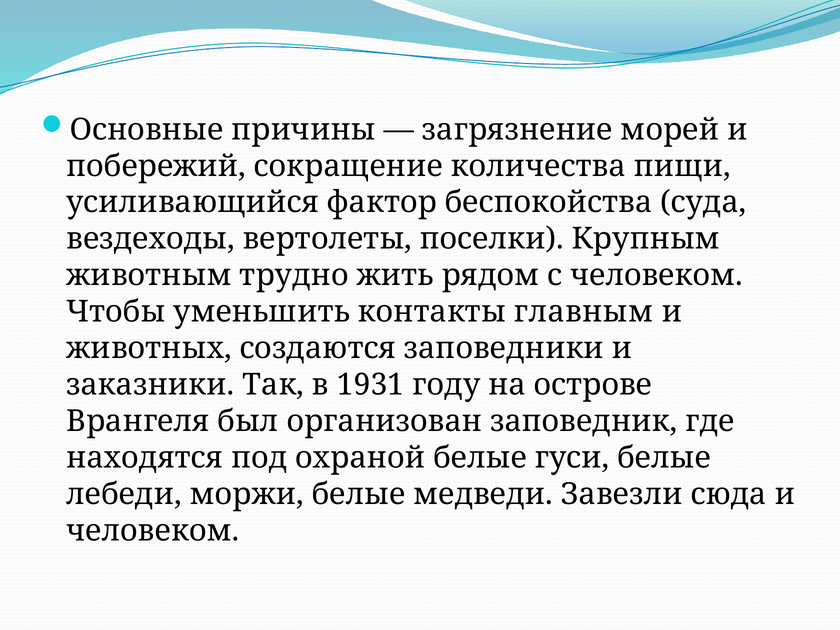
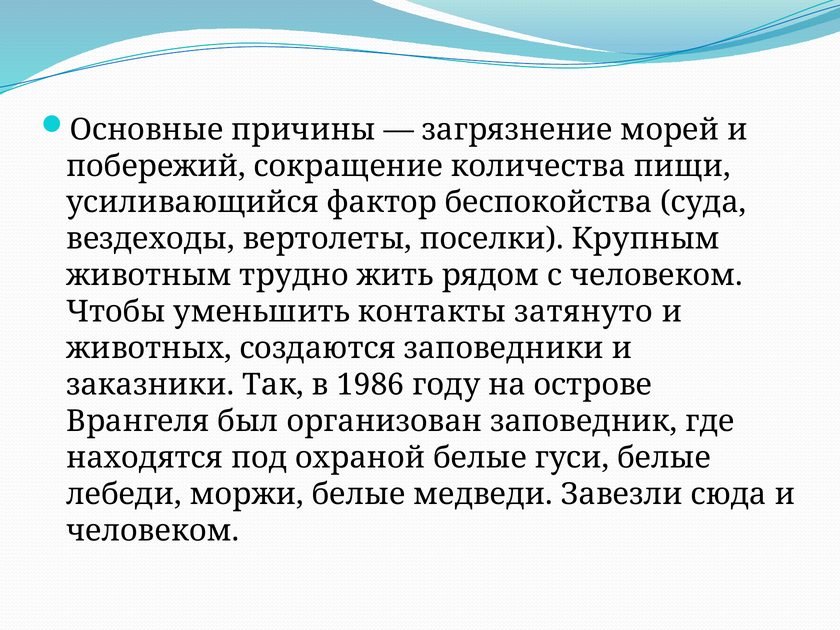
главным: главным -> затянуто (584, 312)
1931: 1931 -> 1986 (370, 385)
